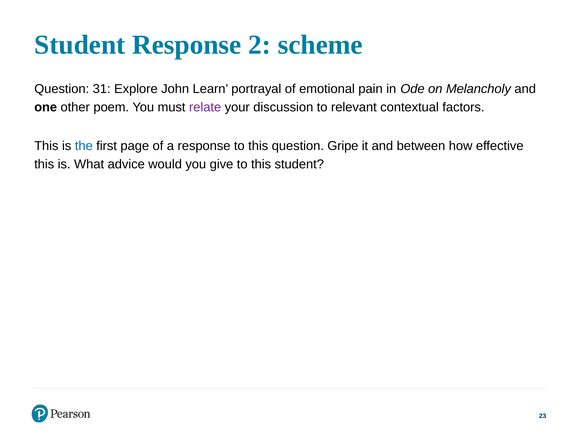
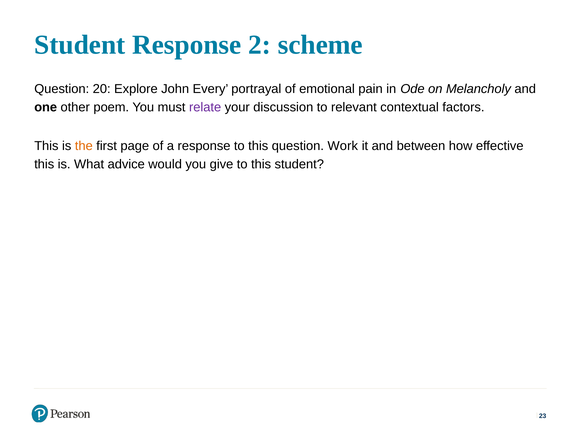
31: 31 -> 20 (102, 89)
Learn: Learn -> Every (210, 89)
the colour: blue -> orange (84, 146)
Gripe: Gripe -> Work (343, 146)
